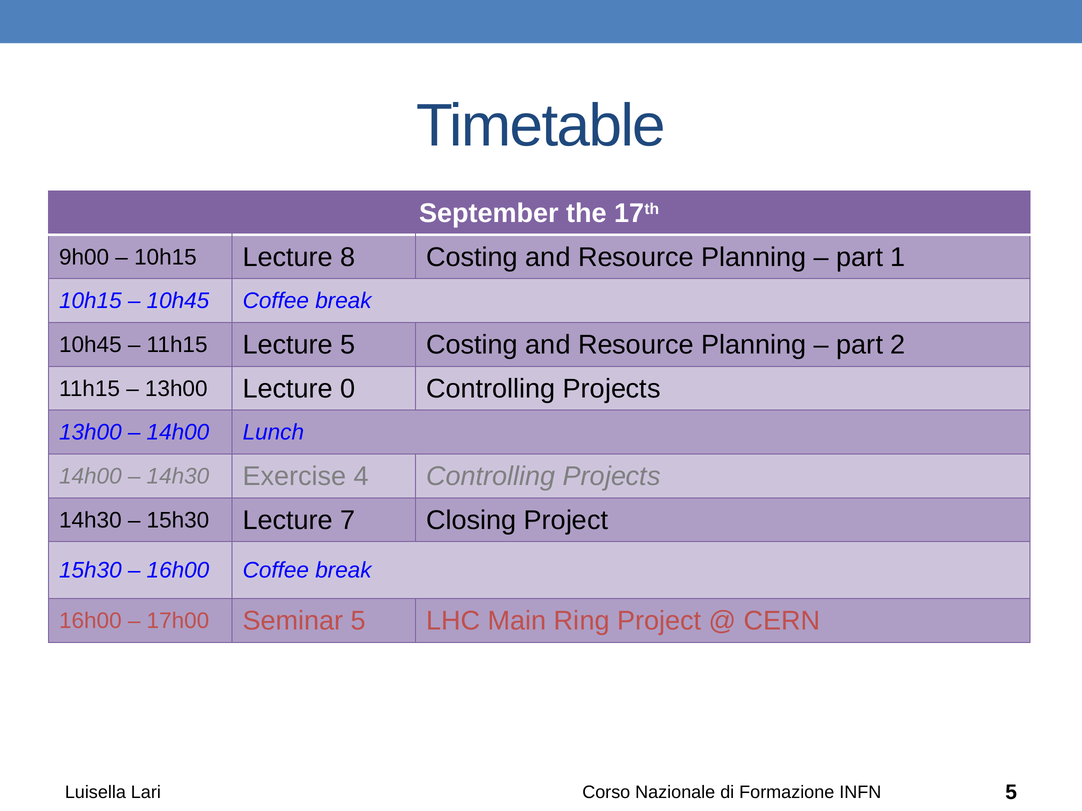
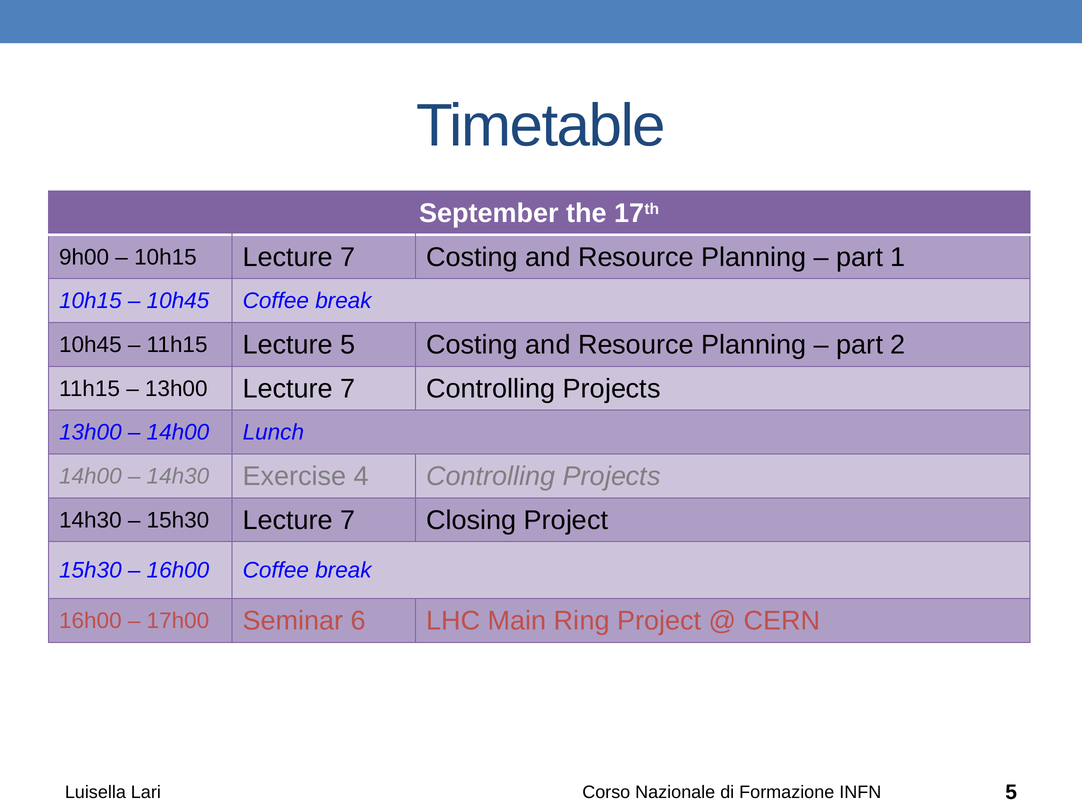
10h15 Lecture 8: 8 -> 7 (348, 257)
13h00 Lecture 0: 0 -> 7 (348, 389)
Seminar 5: 5 -> 6 (358, 621)
